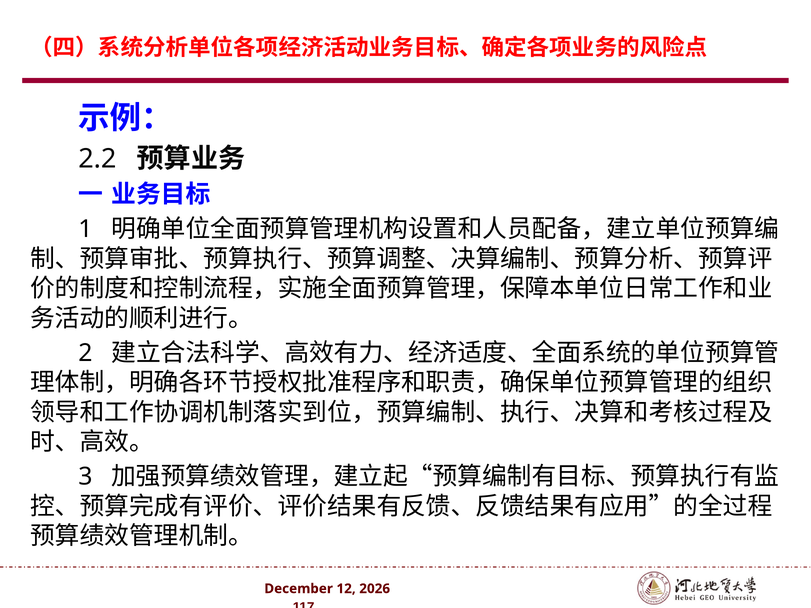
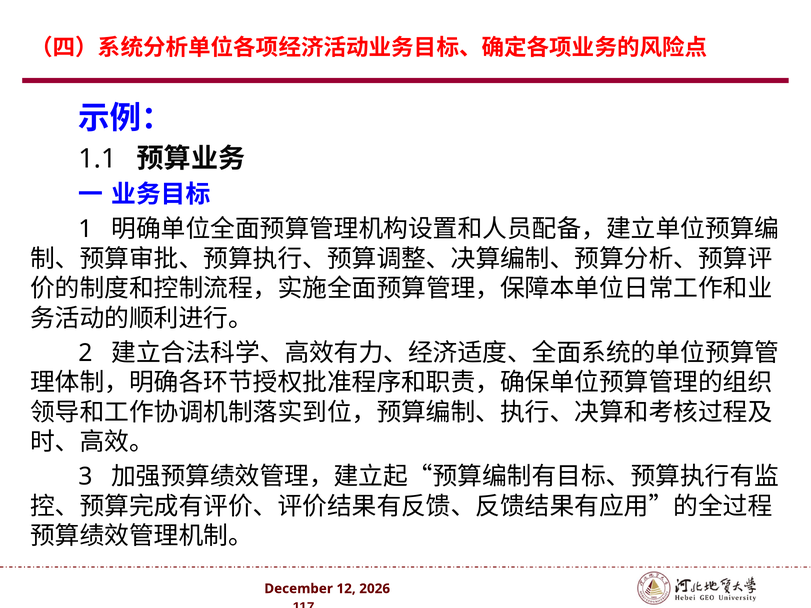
2.2: 2.2 -> 1.1 (97, 159)
